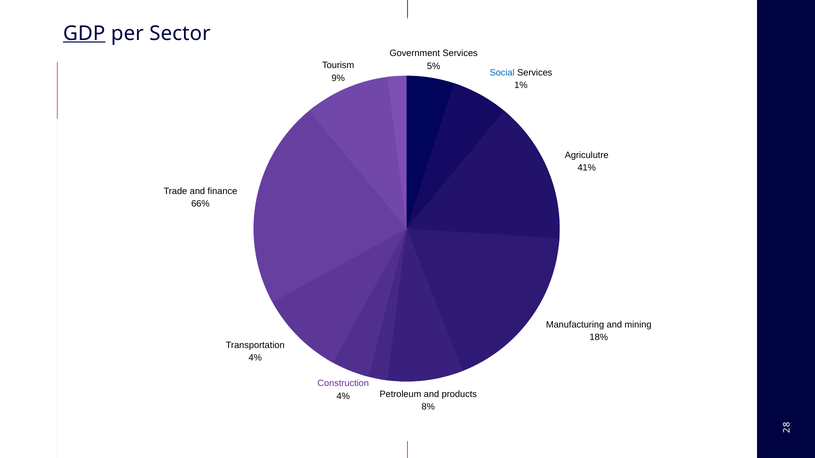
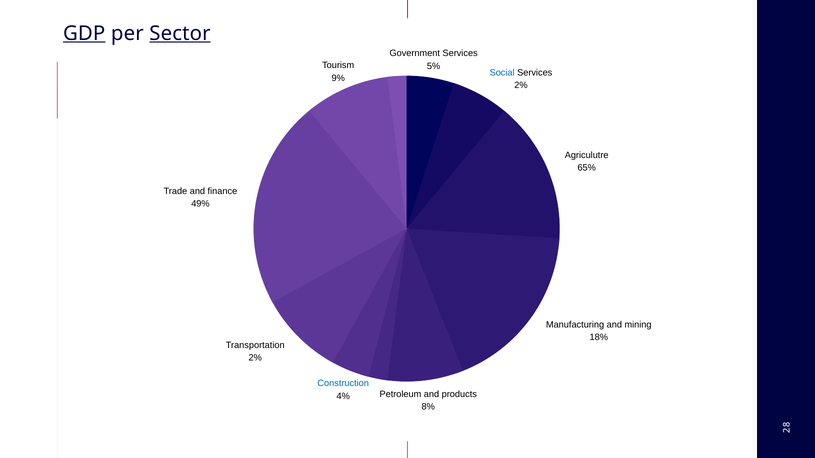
Sector underline: none -> present (180, 33)
1%: 1% -> 2% (521, 85)
41%: 41% -> 65% (587, 168)
66%: 66% -> 49% (200, 204)
4%: 4% -> 2% (255, 358)
Construction colour: purple -> blue (343, 384)
